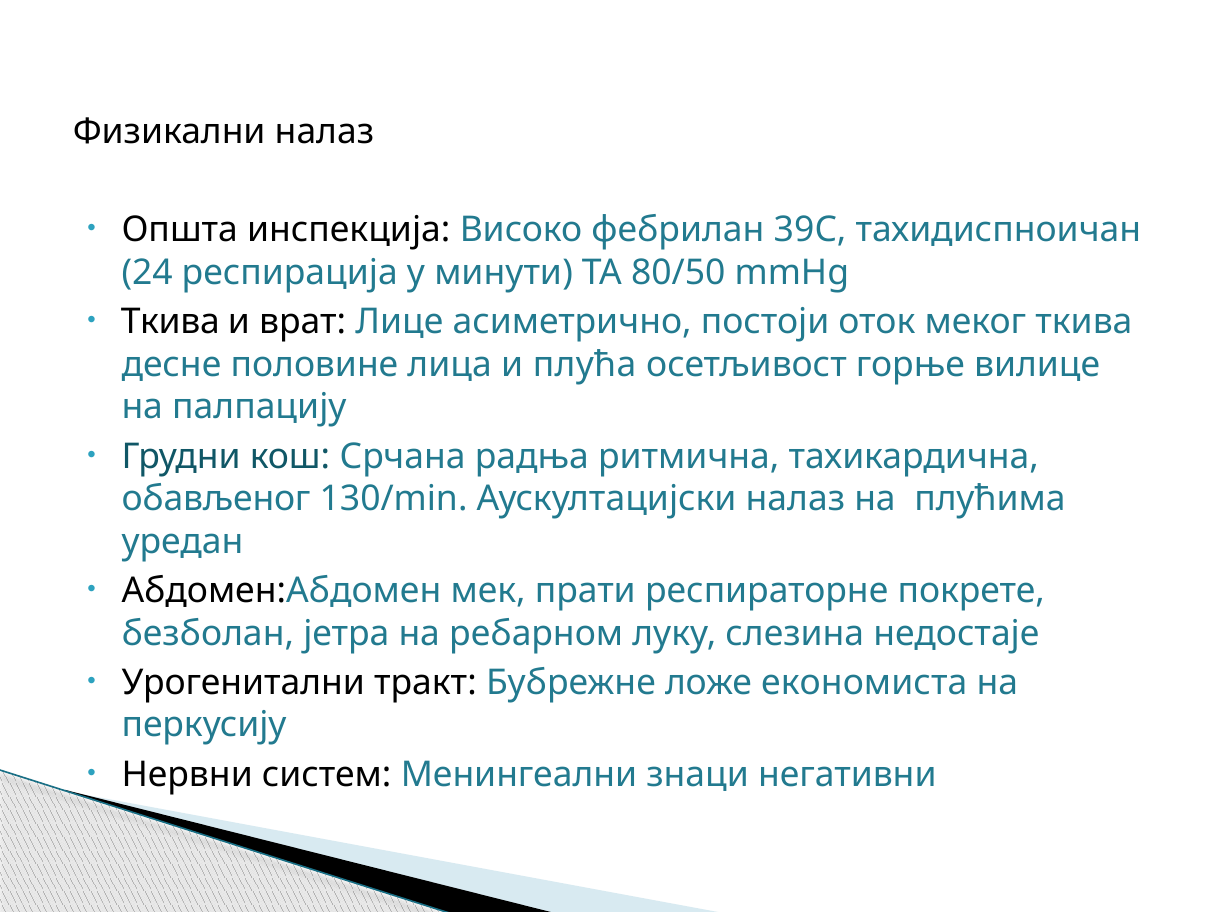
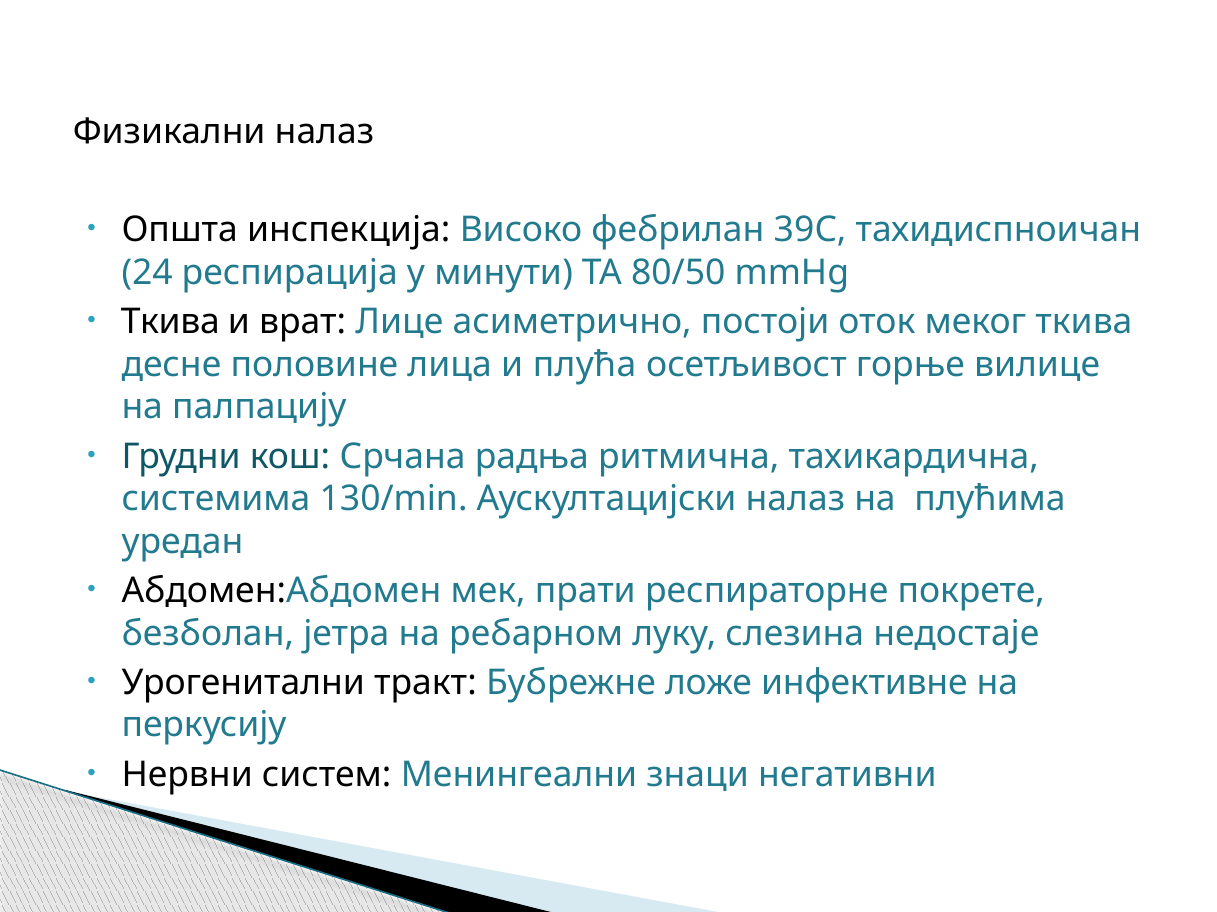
обављеног: обављеног -> системима (216, 499)
економиста: економиста -> инфективне (864, 683)
